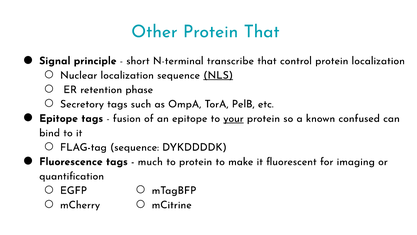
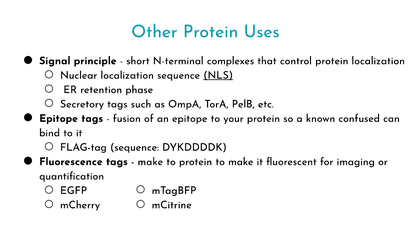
Protein That: That -> Uses (262, 31)
transcribe: transcribe -> complexes (231, 61)
your underline: present -> none (233, 118)
much: much -> make (150, 161)
